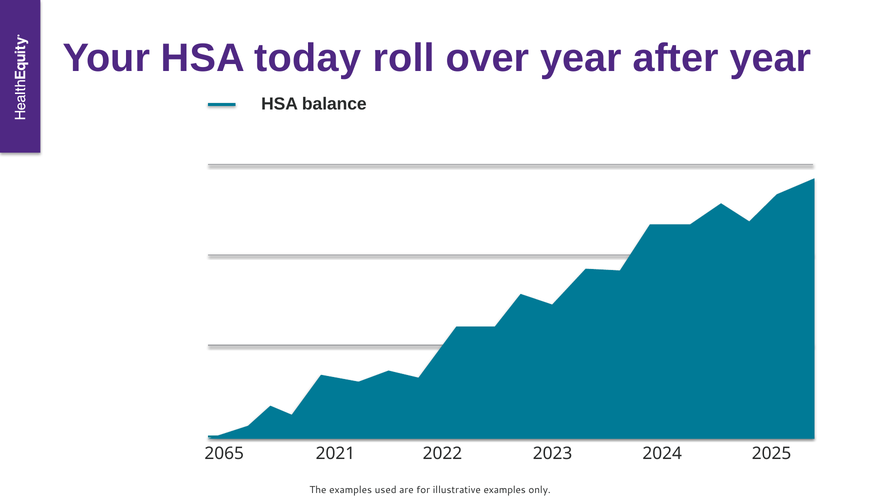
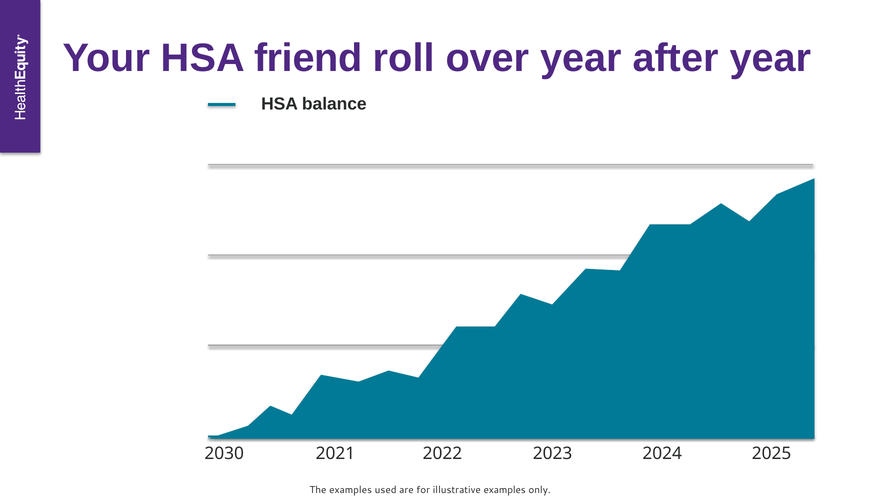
today: today -> friend (308, 58)
2065: 2065 -> 2030 (224, 454)
